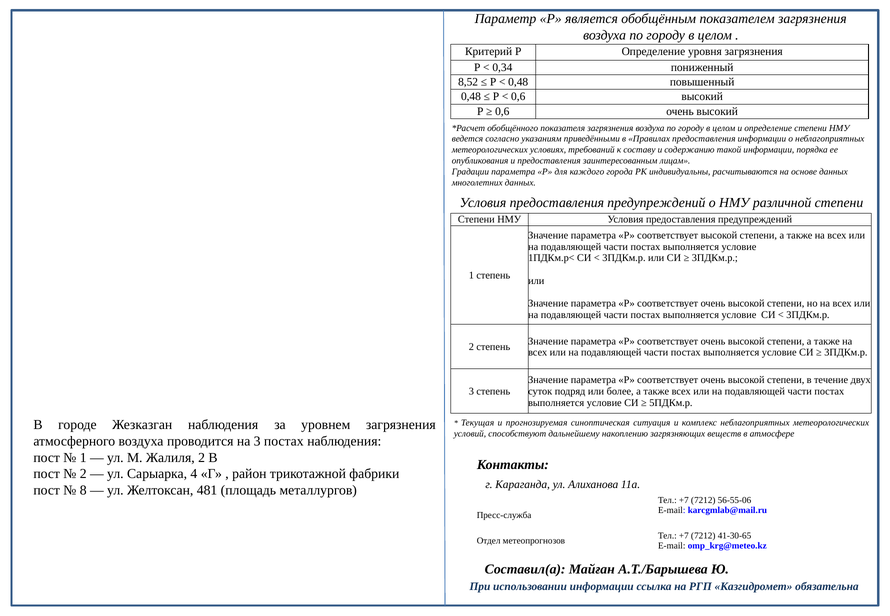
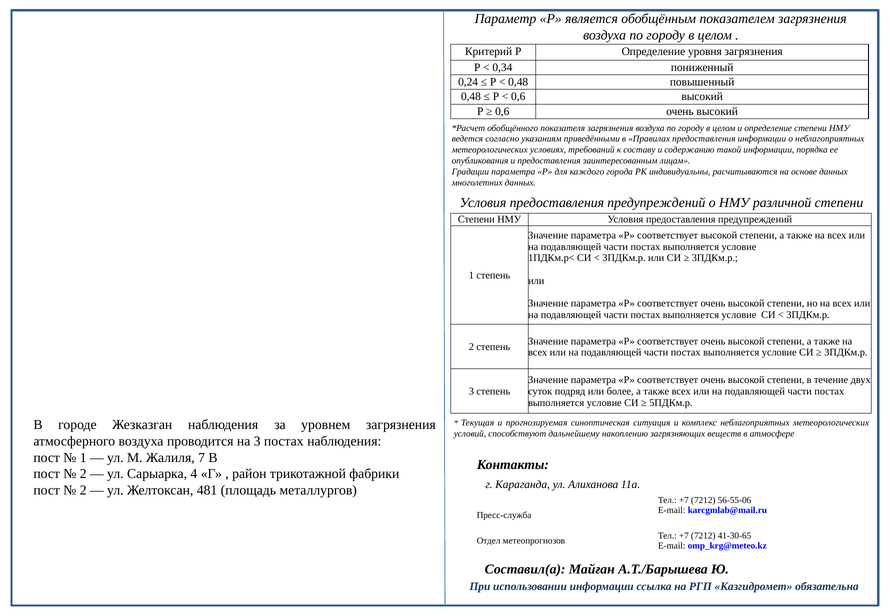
8,52: 8,52 -> 0,24 (468, 82)
Жалиля 2: 2 -> 7 (202, 458)
8: 8 -> 2 (83, 490)
